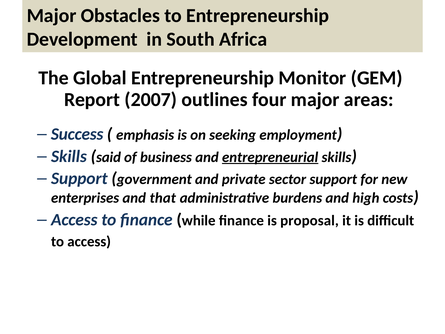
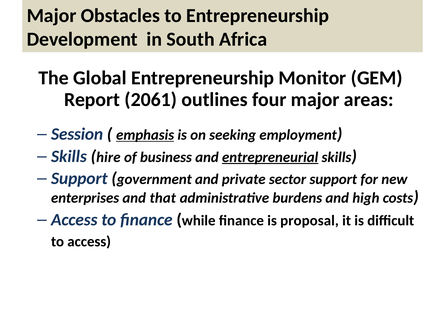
2007: 2007 -> 2061 (151, 99)
Success: Success -> Session (77, 134)
emphasis underline: none -> present (145, 135)
said: said -> hire (108, 157)
